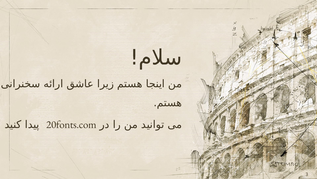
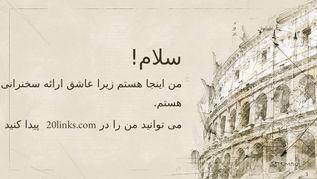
20fonts.com: 20fonts.com -> 20links.com (71, 124)
